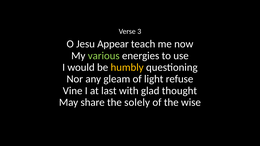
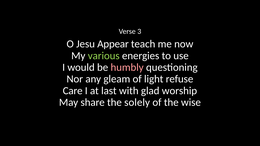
humbly colour: yellow -> pink (127, 67)
Vine: Vine -> Care (73, 91)
thought: thought -> worship (179, 91)
